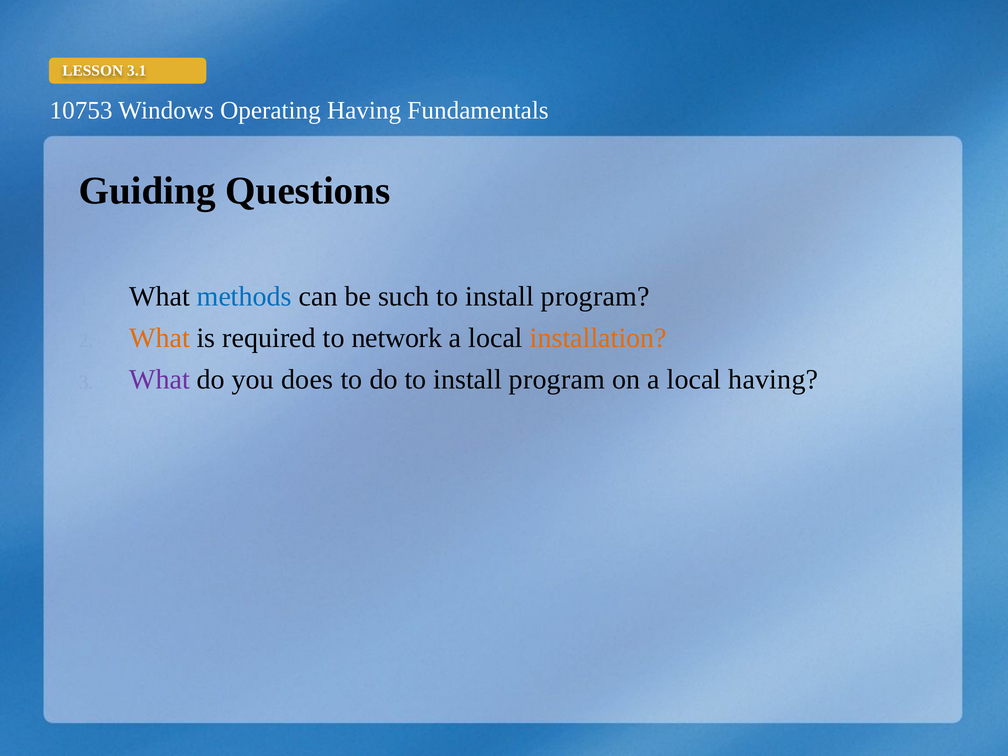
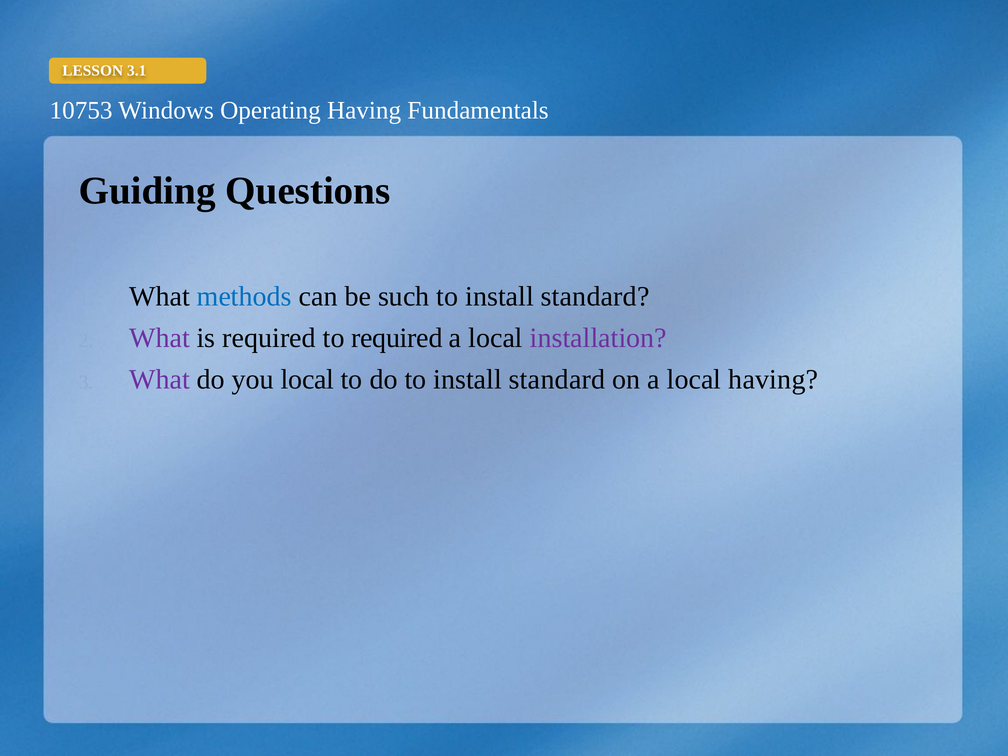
program: program -> standard (595, 297)
What colour: orange -> purple (159, 338)
to network: network -> required (397, 338)
installation colour: orange -> purple (598, 338)
you does: does -> local (307, 379)
do to install program: program -> standard (557, 379)
